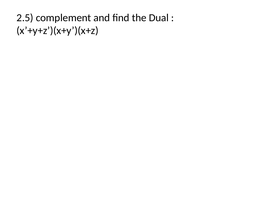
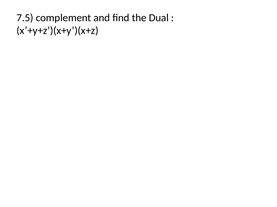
2.5: 2.5 -> 7.5 (25, 18)
